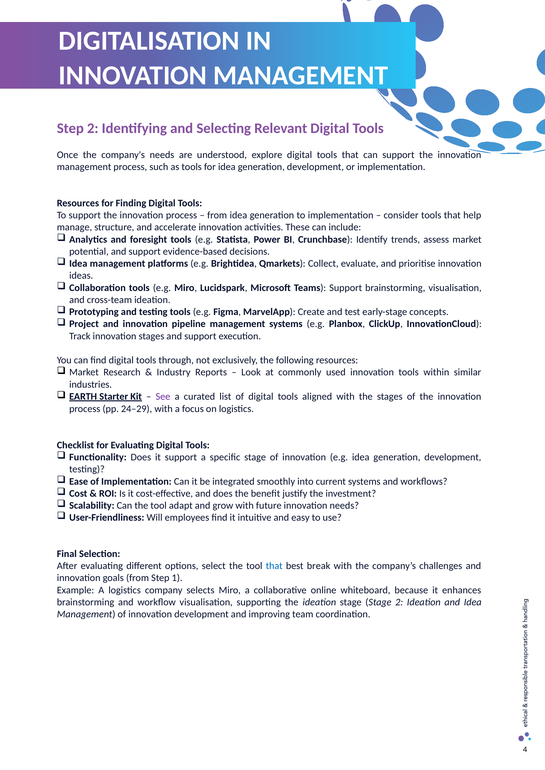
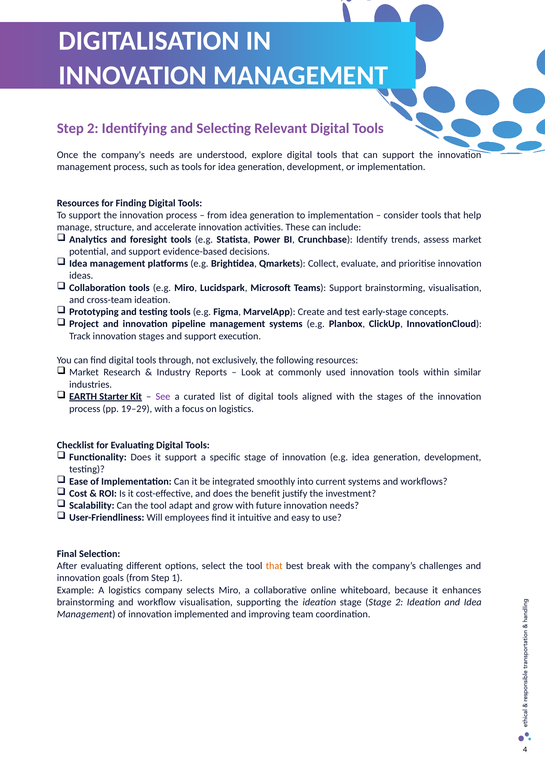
24–29: 24–29 -> 19–29 (137, 409)
that colour: blue -> orange (274, 567)
innovation development: development -> implemented (201, 615)
